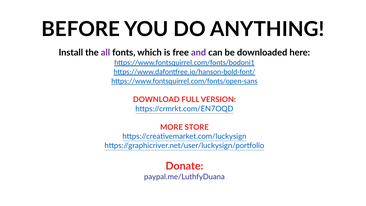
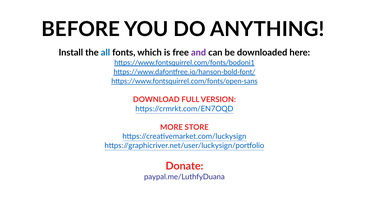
all colour: purple -> blue (105, 53)
